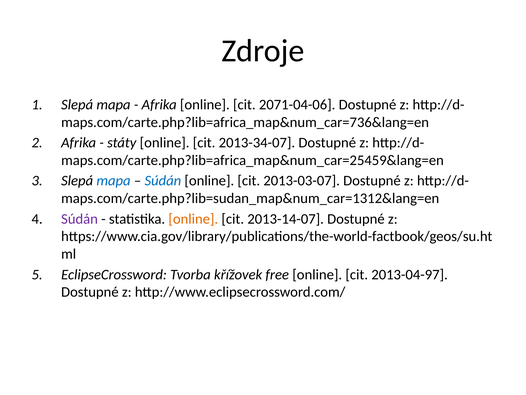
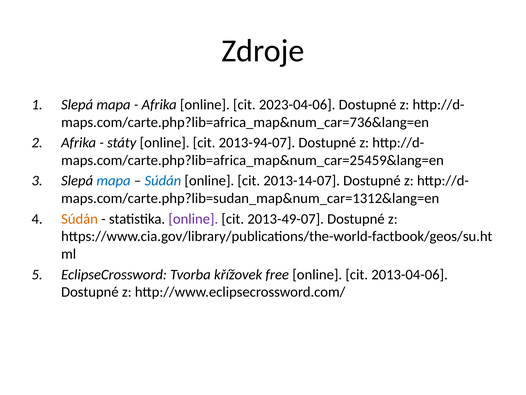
2071-04-06: 2071-04-06 -> 2023-04-06 (297, 104)
2013-34-07: 2013-34-07 -> 2013-94-07 (257, 143)
2013-03-07: 2013-03-07 -> 2013-14-07 (302, 181)
Súdán colour: purple -> orange (80, 219)
online colour: orange -> purple (193, 219)
2013-14-07: 2013-14-07 -> 2013-49-07 (286, 219)
2013-04-97: 2013-04-97 -> 2013-04-06 (410, 274)
